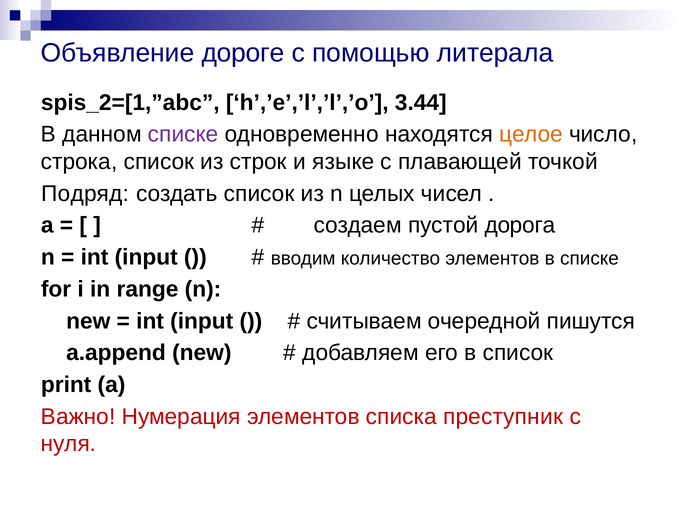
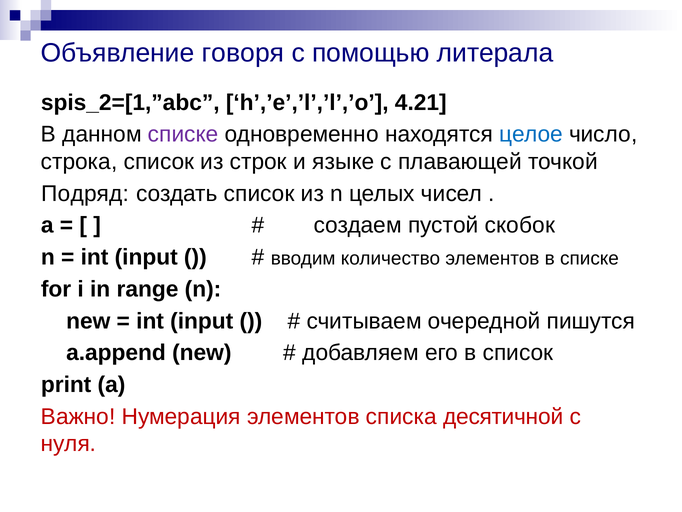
дороге: дороге -> говоря (243, 53)
3.44: 3.44 -> 4.21 (421, 103)
целое colour: orange -> blue (531, 134)
дорога: дорога -> скобок (520, 225)
преступник: преступник -> десятичной (503, 416)
